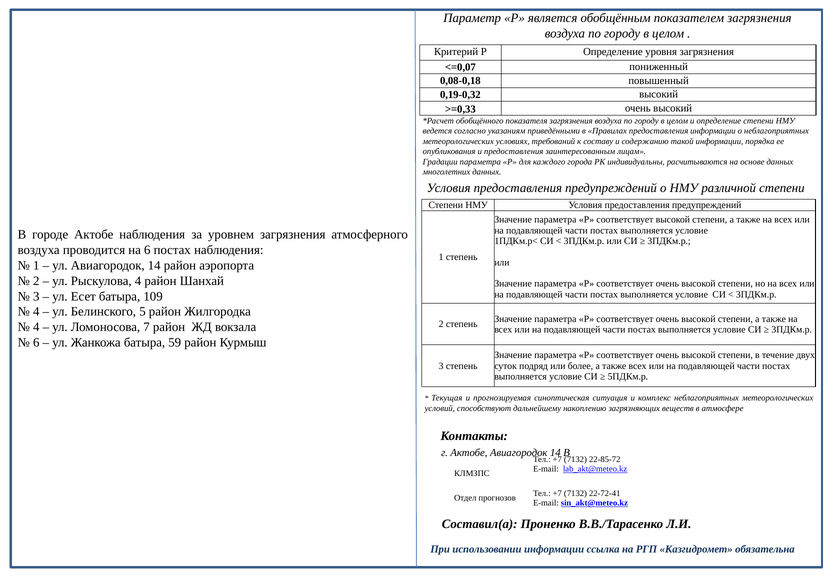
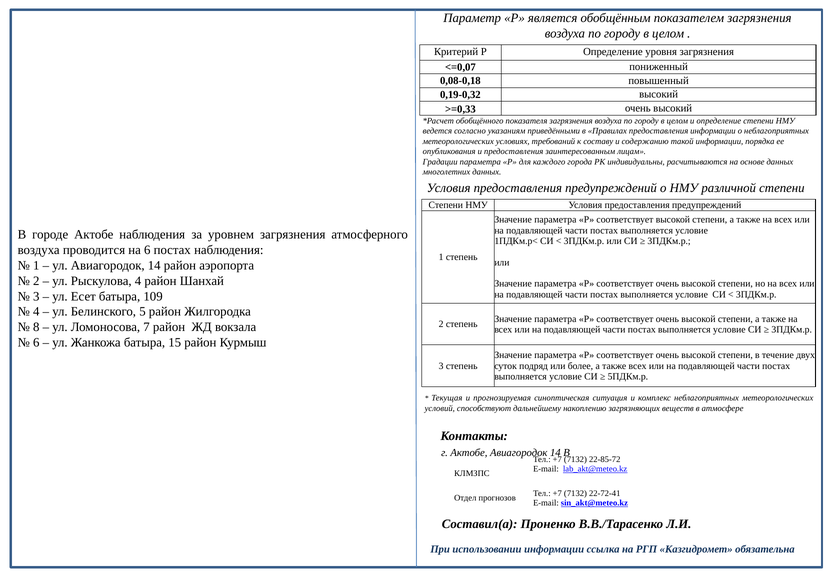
4: 4 -> 8 (36, 327)
59: 59 -> 15 (175, 342)
